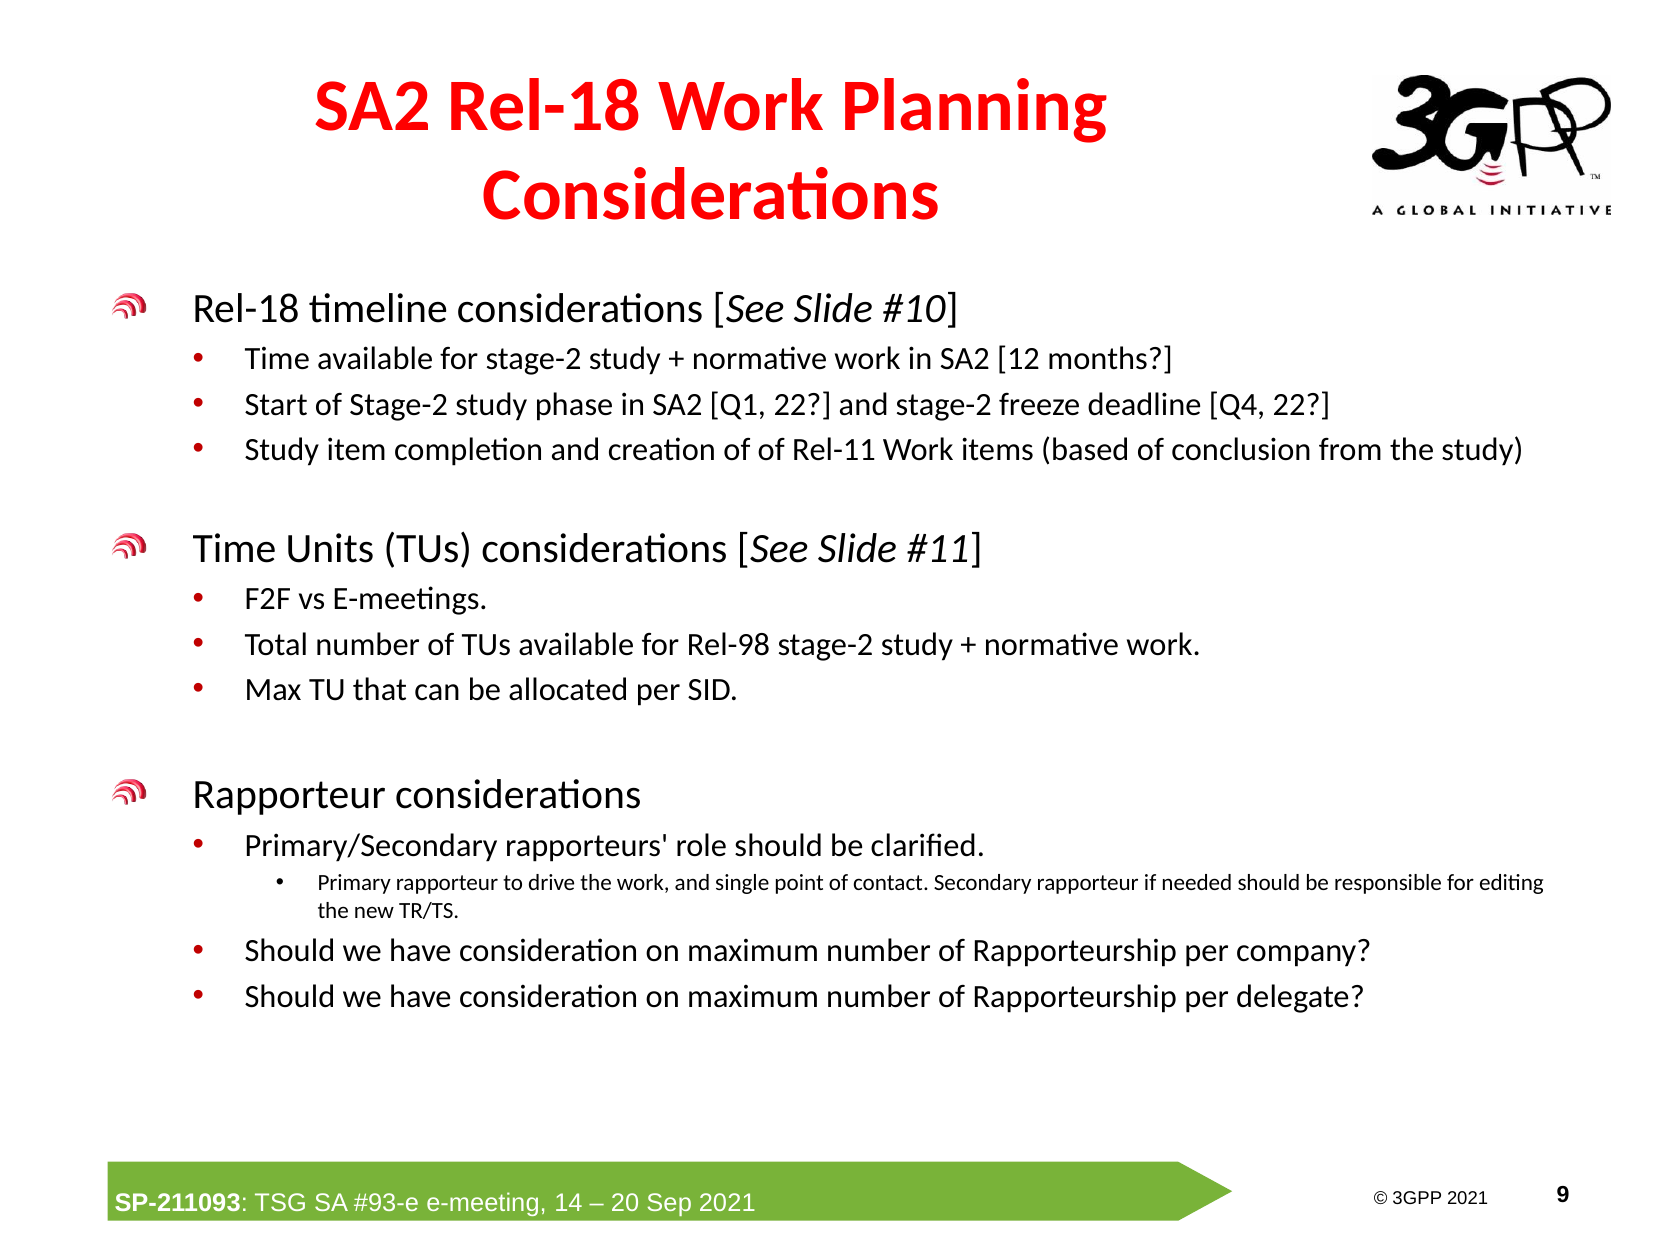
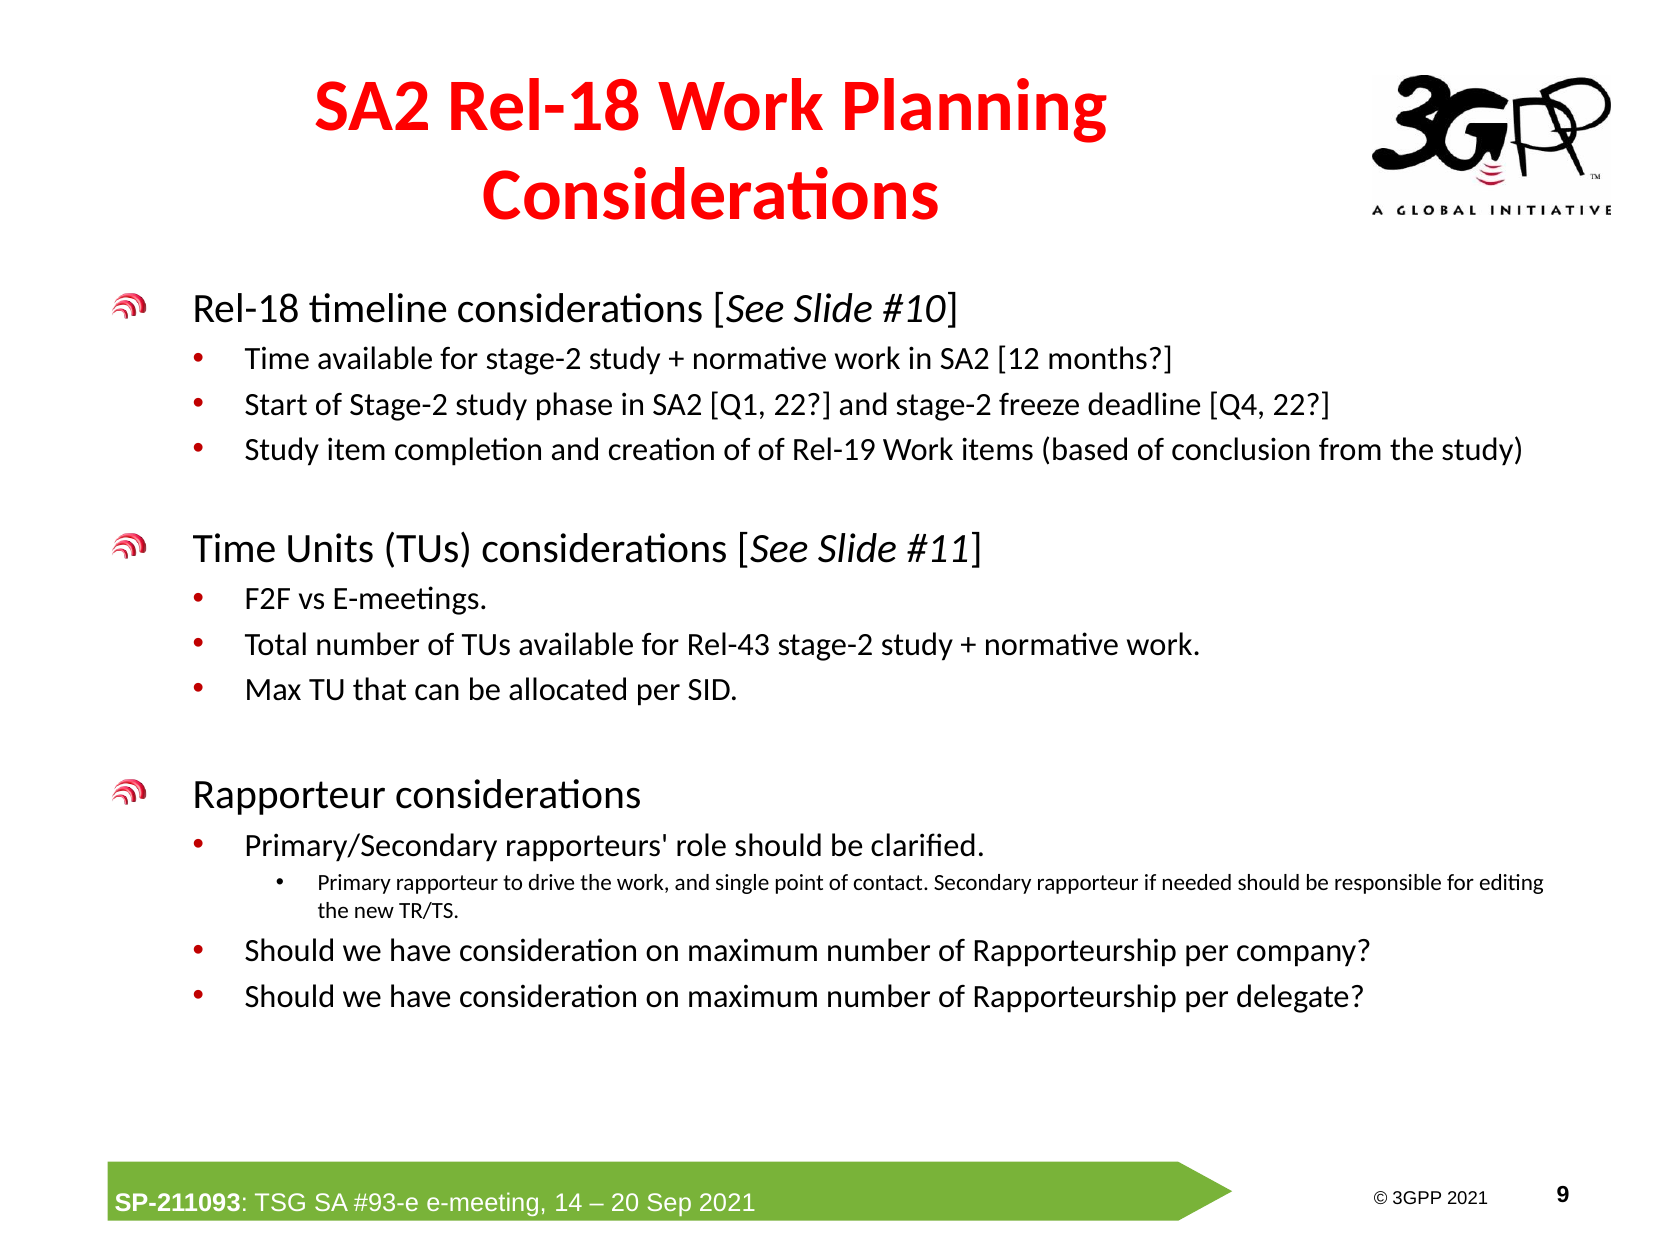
Rel-11: Rel-11 -> Rel-19 (834, 450)
Rel-98: Rel-98 -> Rel-43 (728, 645)
